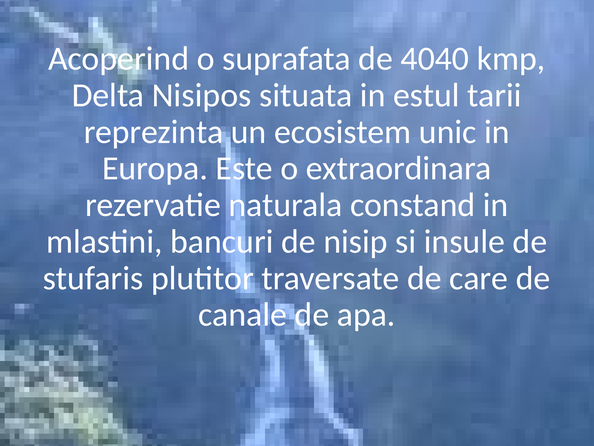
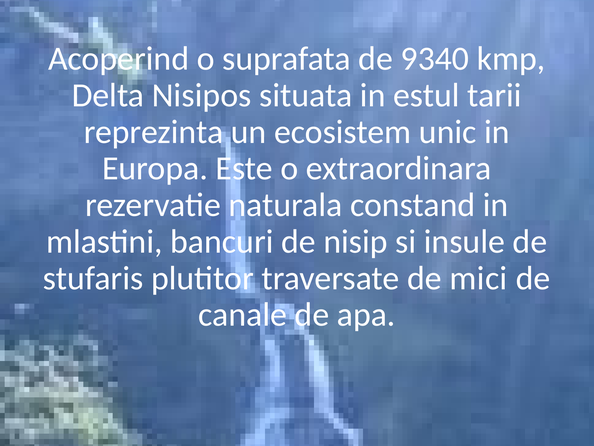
4040: 4040 -> 9340 (435, 59)
care: care -> mici (479, 278)
